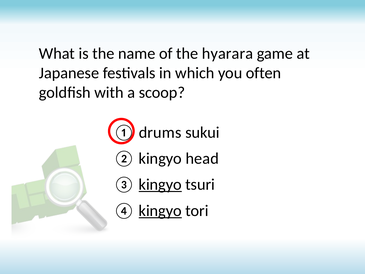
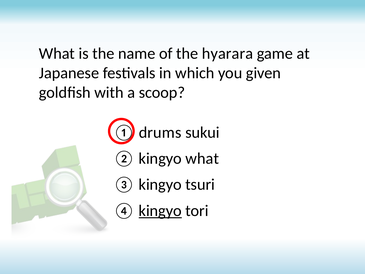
often: often -> given (263, 73)
kingyo head: head -> what (202, 158)
kingyo underline: present -> none (160, 184)
